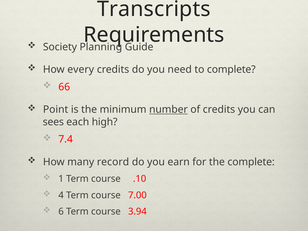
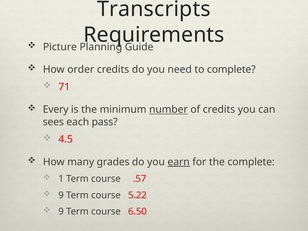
Society: Society -> Picture (60, 47)
every: every -> order (81, 70)
66: 66 -> 71 (64, 87)
Point: Point -> Every (56, 110)
high: high -> pass (105, 122)
7.4: 7.4 -> 4.5 (66, 139)
record: record -> grades (113, 162)
earn underline: none -> present (179, 162)
.10: .10 -> .57 (140, 179)
4: 4 -> 9 (61, 195)
7.00: 7.00 -> 5.22 (137, 195)
6: 6 -> 9 (61, 212)
3.94: 3.94 -> 6.50 (137, 212)
